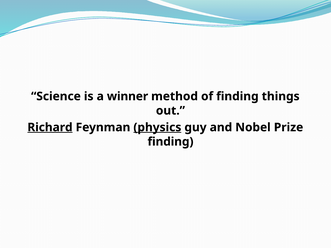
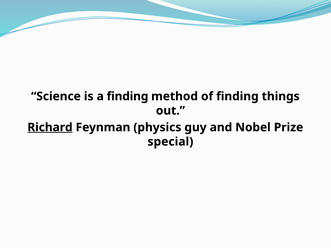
a winner: winner -> finding (128, 96)
physics underline: present -> none (157, 127)
finding: finding -> special (170, 142)
